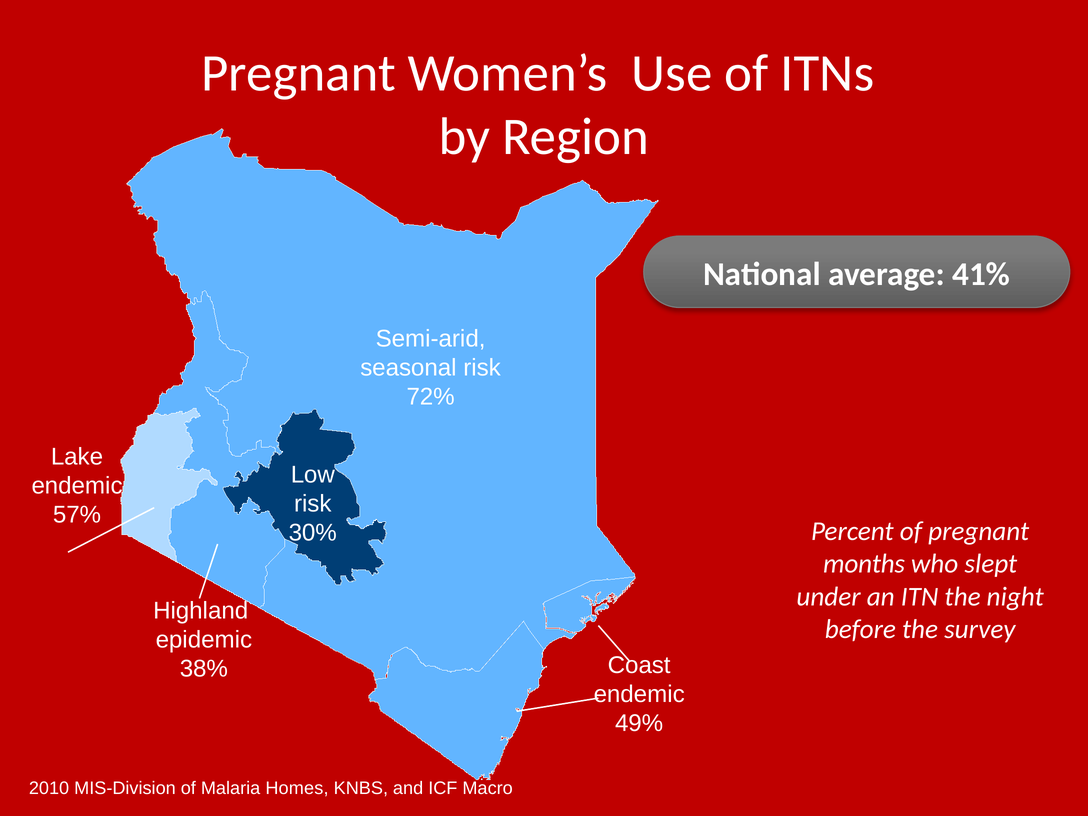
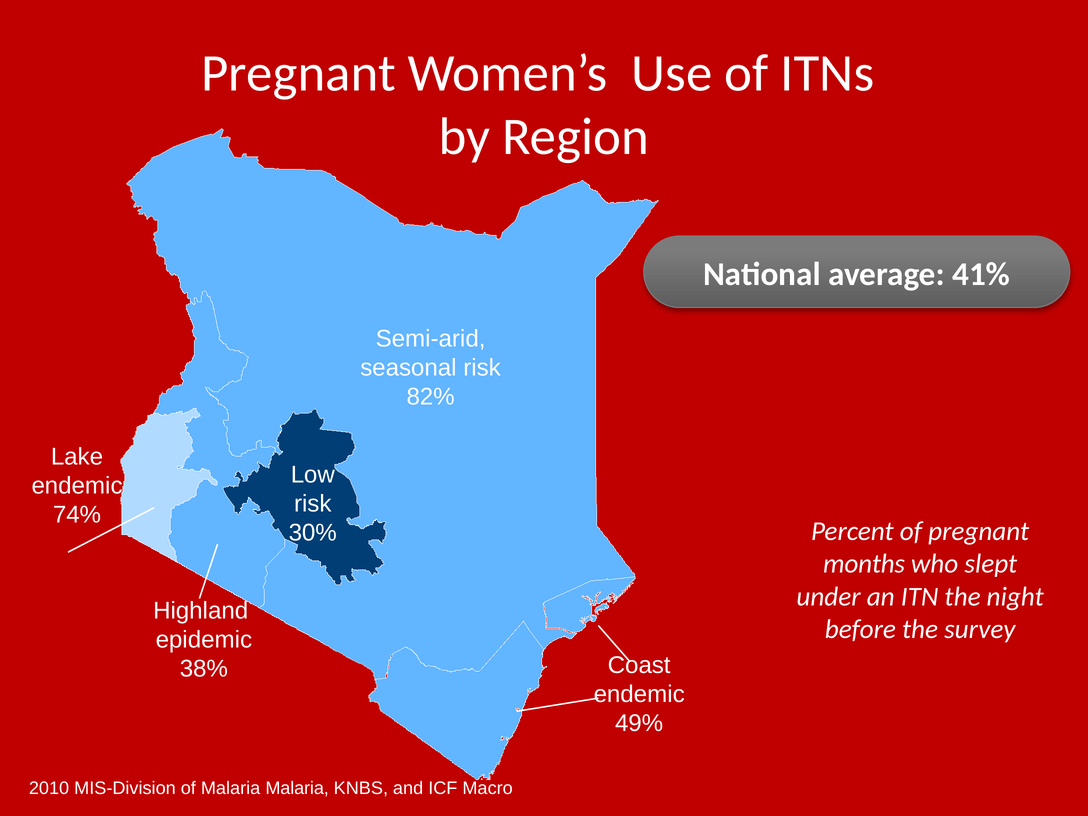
72%: 72% -> 82% (431, 397)
57%: 57% -> 74% (77, 515)
Malaria Homes: Homes -> Malaria (297, 788)
